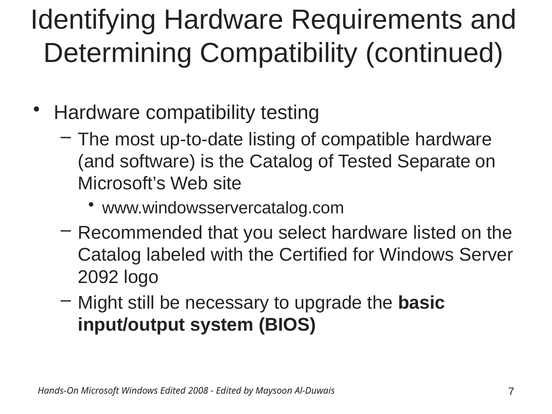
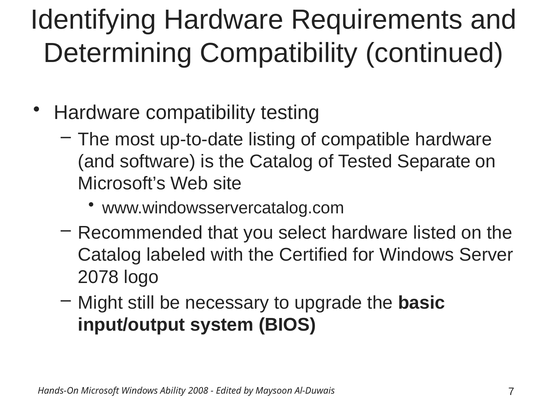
2092: 2092 -> 2078 (98, 277)
Windows Edited: Edited -> Ability (173, 391)
